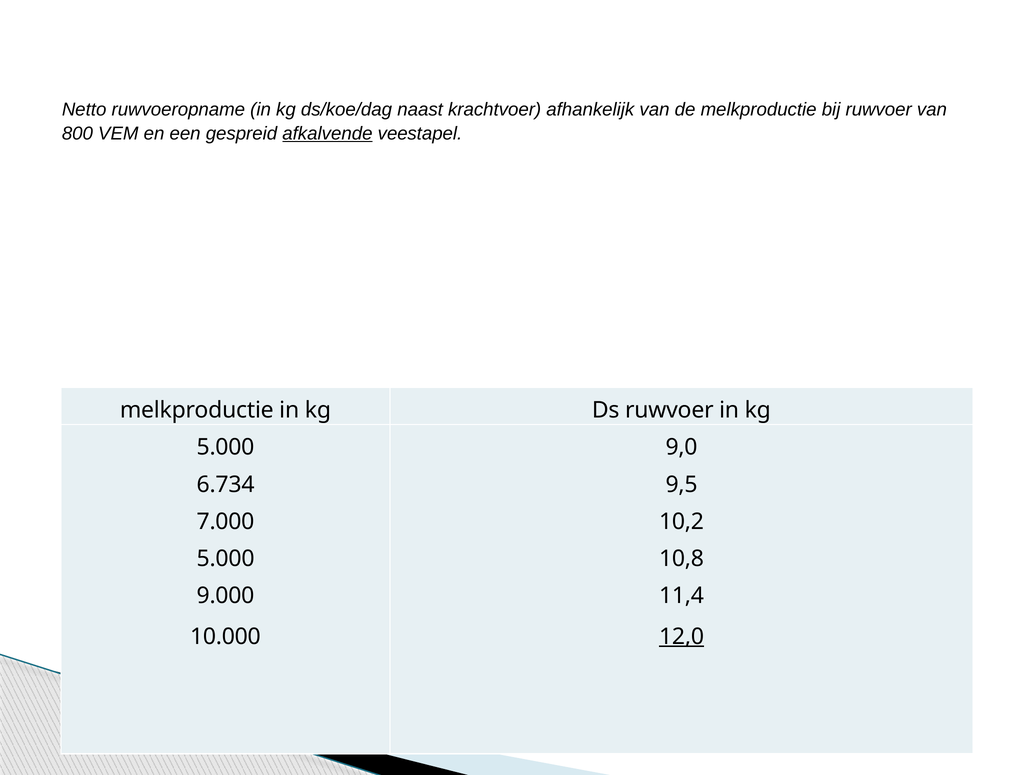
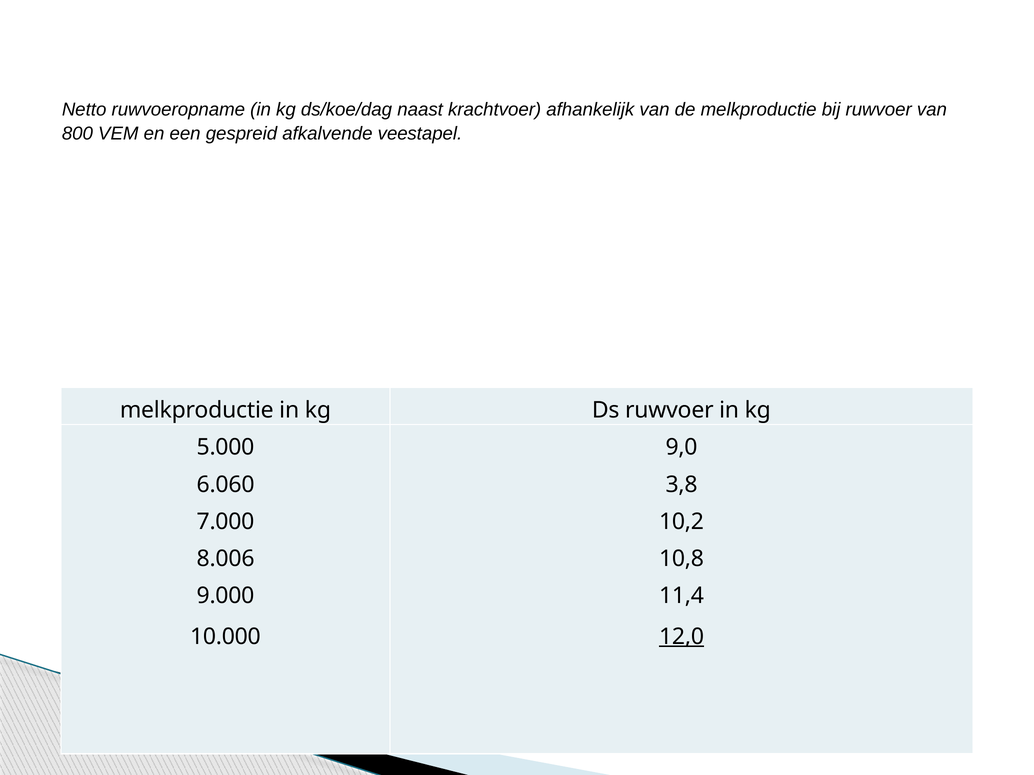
afkalvende underline: present -> none (327, 134)
6.734: 6.734 -> 6.060 (226, 485)
9,5: 9,5 -> 3,8 (682, 485)
5.000: 5.000 -> 8.006 (226, 559)
